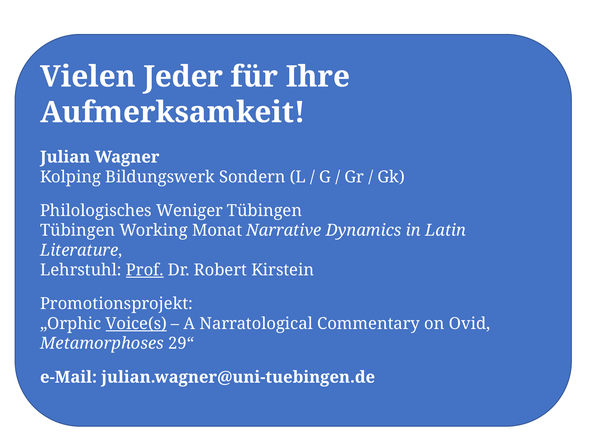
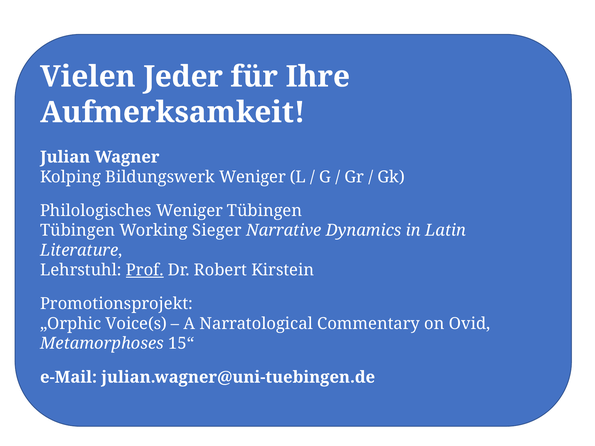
Bildungswerk Sondern: Sondern -> Weniger (252, 177)
Monat: Monat -> Sieger (217, 231)
Voice(s underline: present -> none (136, 324)
29“: 29“ -> 15“ (181, 344)
